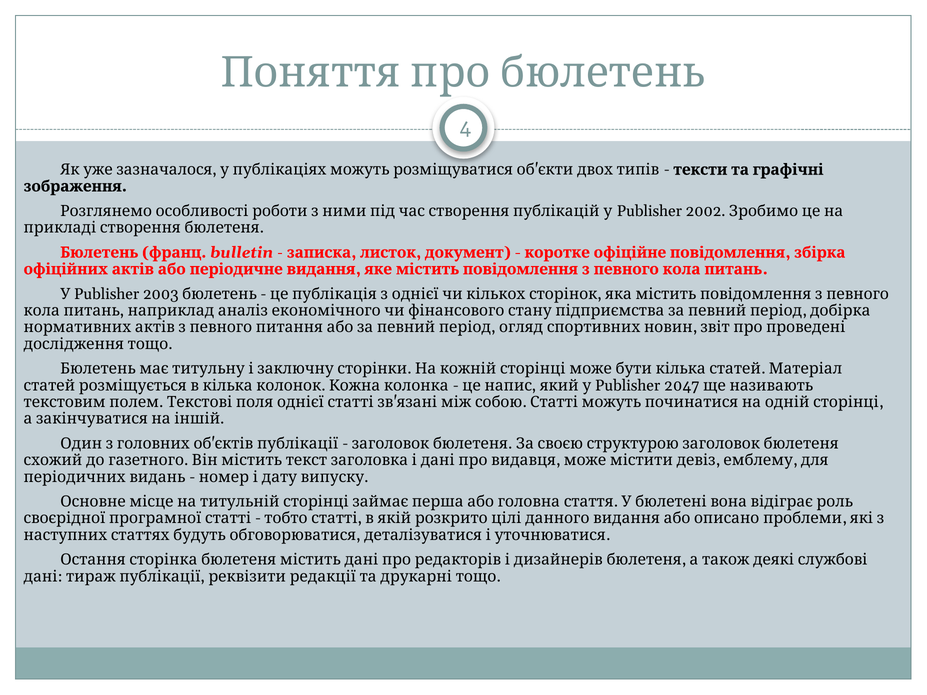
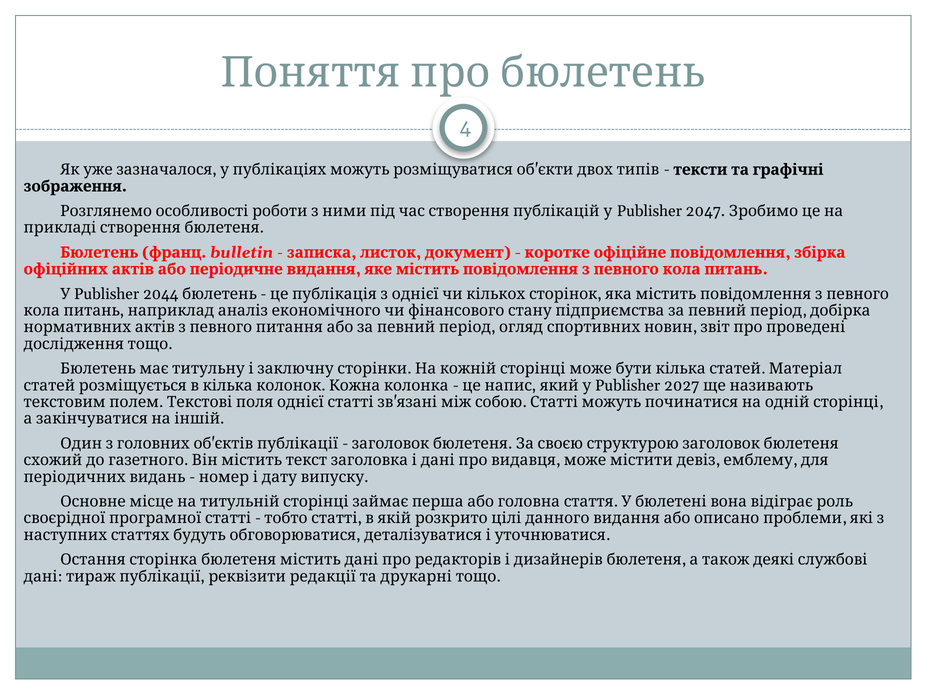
2002: 2002 -> 2047 (705, 211)
2003: 2003 -> 2044 (161, 294)
2047: 2047 -> 2027 (682, 386)
